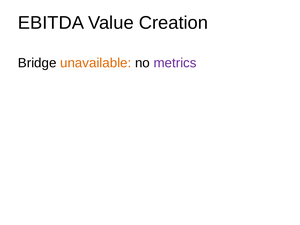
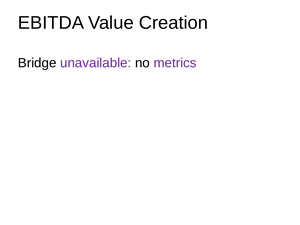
unavailable colour: orange -> purple (96, 63)
